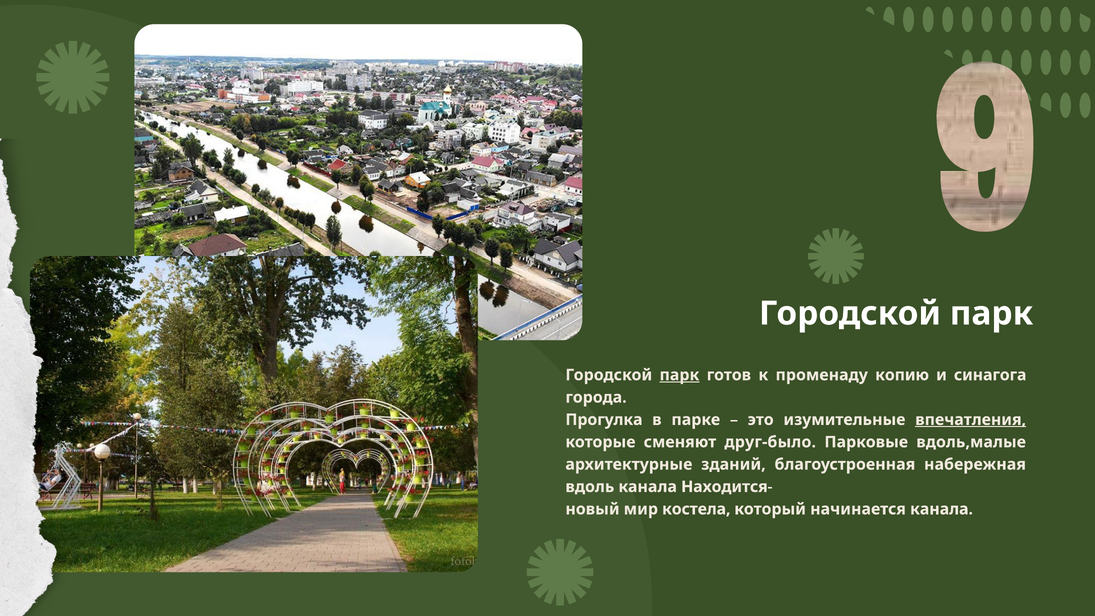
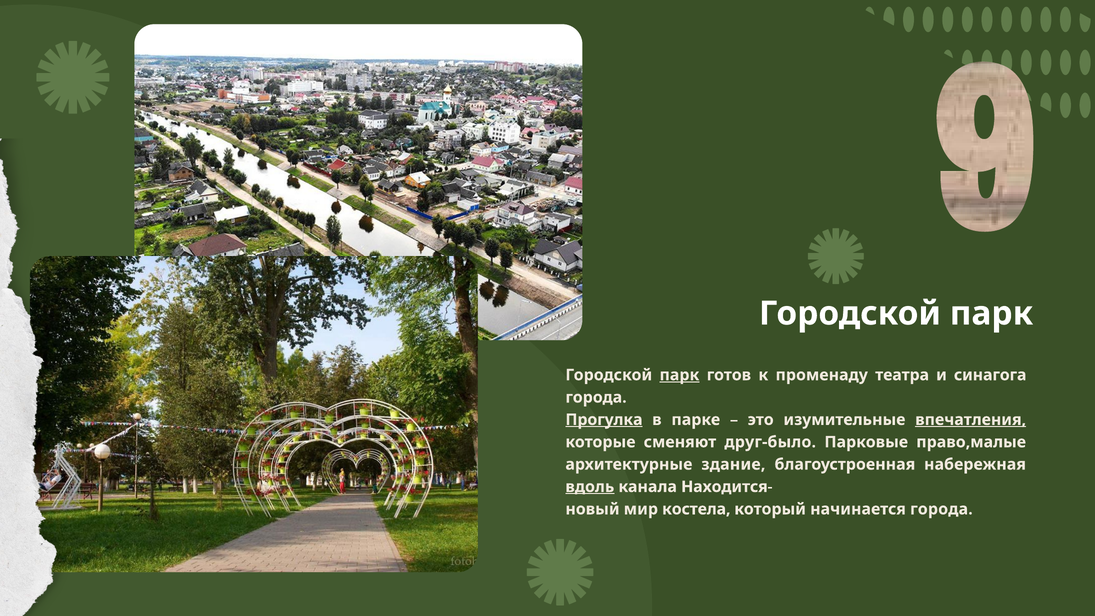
копию: копию -> театра (902, 375)
Прогулка underline: none -> present (604, 420)
вдоль,малые: вдоль,малые -> право,малые (971, 442)
зданий: зданий -> здание (733, 464)
вдоль underline: none -> present (590, 487)
начинается канала: канала -> города (941, 509)
